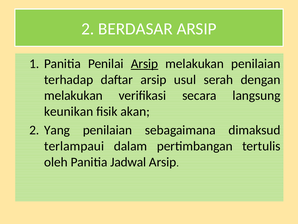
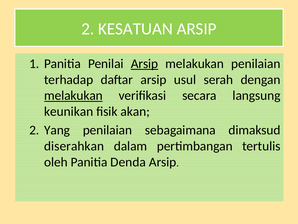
BERDASAR: BERDASAR -> KESATUAN (135, 29)
melakukan underline: none -> present (73, 95)
terlampaui: terlampaui -> diserahkan (74, 146)
Jadwal: Jadwal -> Denda (128, 162)
